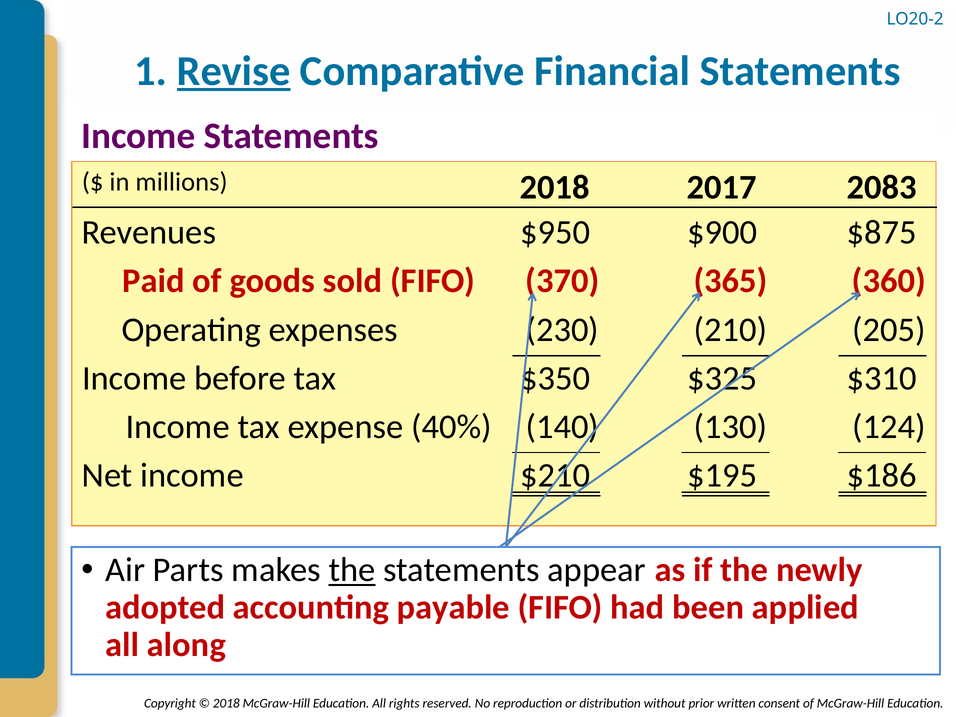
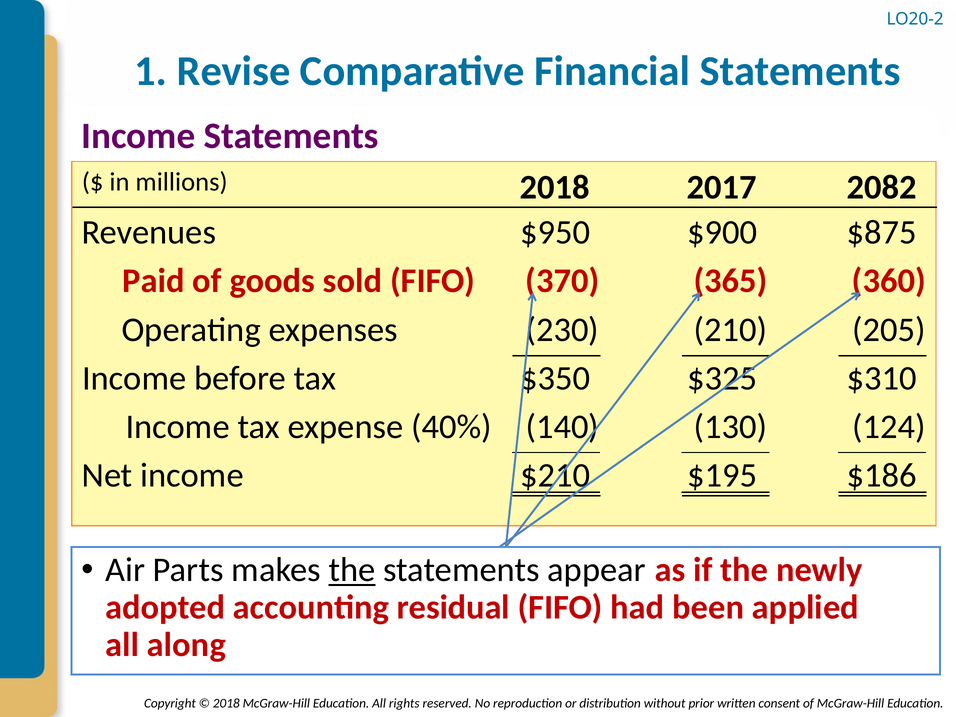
Revise underline: present -> none (234, 71)
2083: 2083 -> 2082 (882, 187)
payable: payable -> residual (453, 607)
